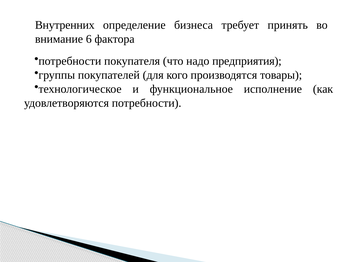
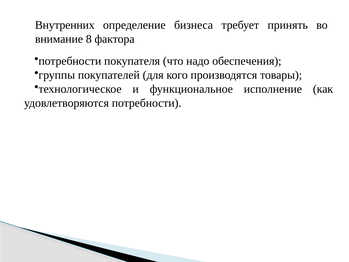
6: 6 -> 8 (89, 39)
предприятия: предприятия -> обеспечения (247, 61)
